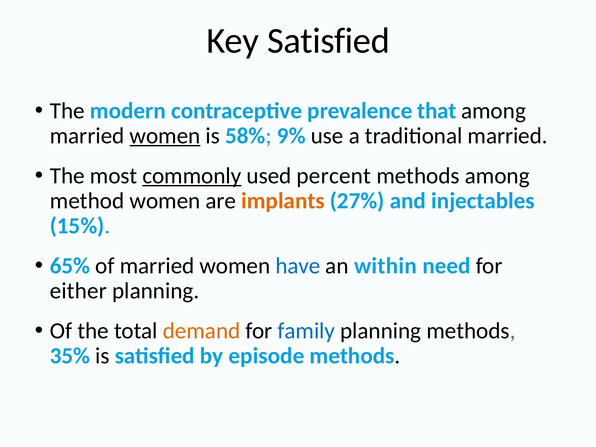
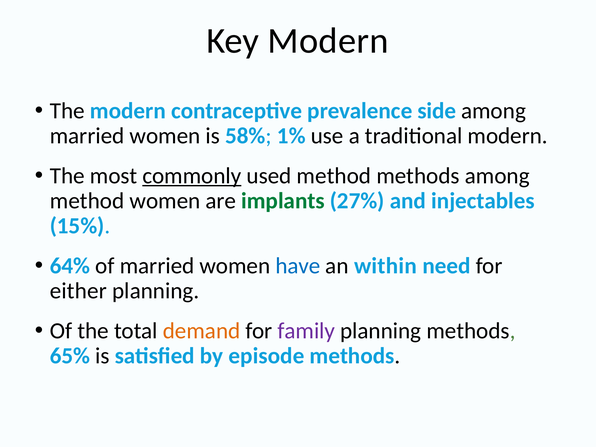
Key Satisfied: Satisfied -> Modern (328, 41)
that: that -> side (437, 111)
women underline: present -> none (165, 136)
9%: 9% -> 1% (291, 136)
traditional married: married -> modern (508, 136)
used percent: percent -> method (334, 176)
implants colour: orange -> green (283, 201)
65%: 65% -> 64% (70, 266)
family colour: blue -> purple (306, 331)
35%: 35% -> 65% (70, 356)
